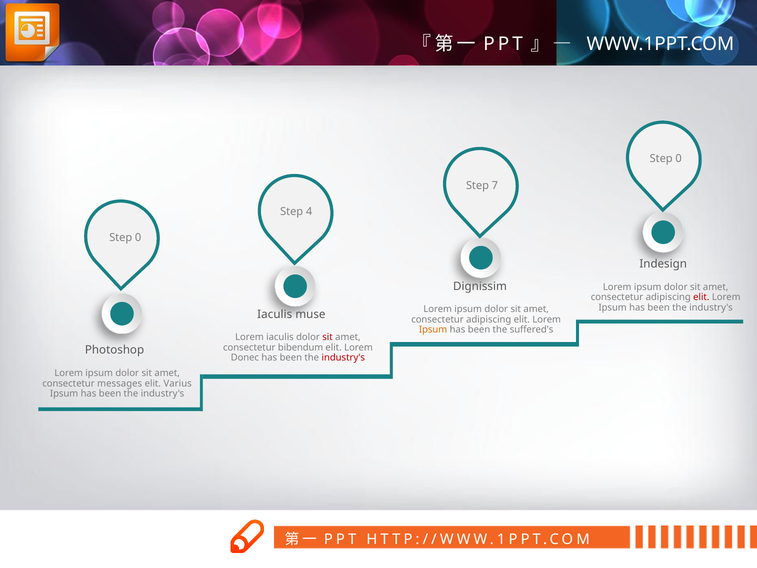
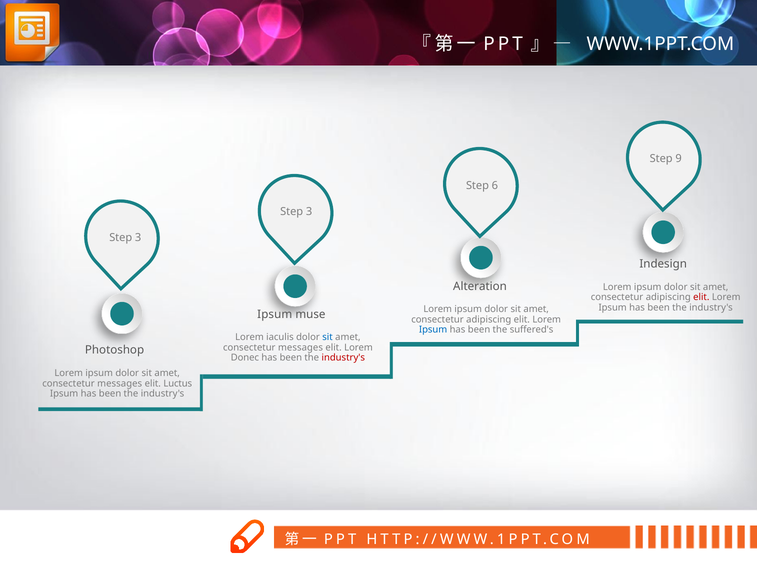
0: 0 -> 9 (679, 158)
7: 7 -> 6 (495, 185)
4: 4 -> 3 (309, 212)
0: 0 -> 3 (138, 238)
Dignissim: Dignissim -> Alteration (480, 286)
Iaculis: Iaculis -> Ipsum (275, 314)
Ipsum colour: orange -> blue (433, 330)
sit colour: red -> blue (328, 337)
bibendum: bibendum -> messages (300, 347)
Varius: Varius -> Luctus (178, 383)
